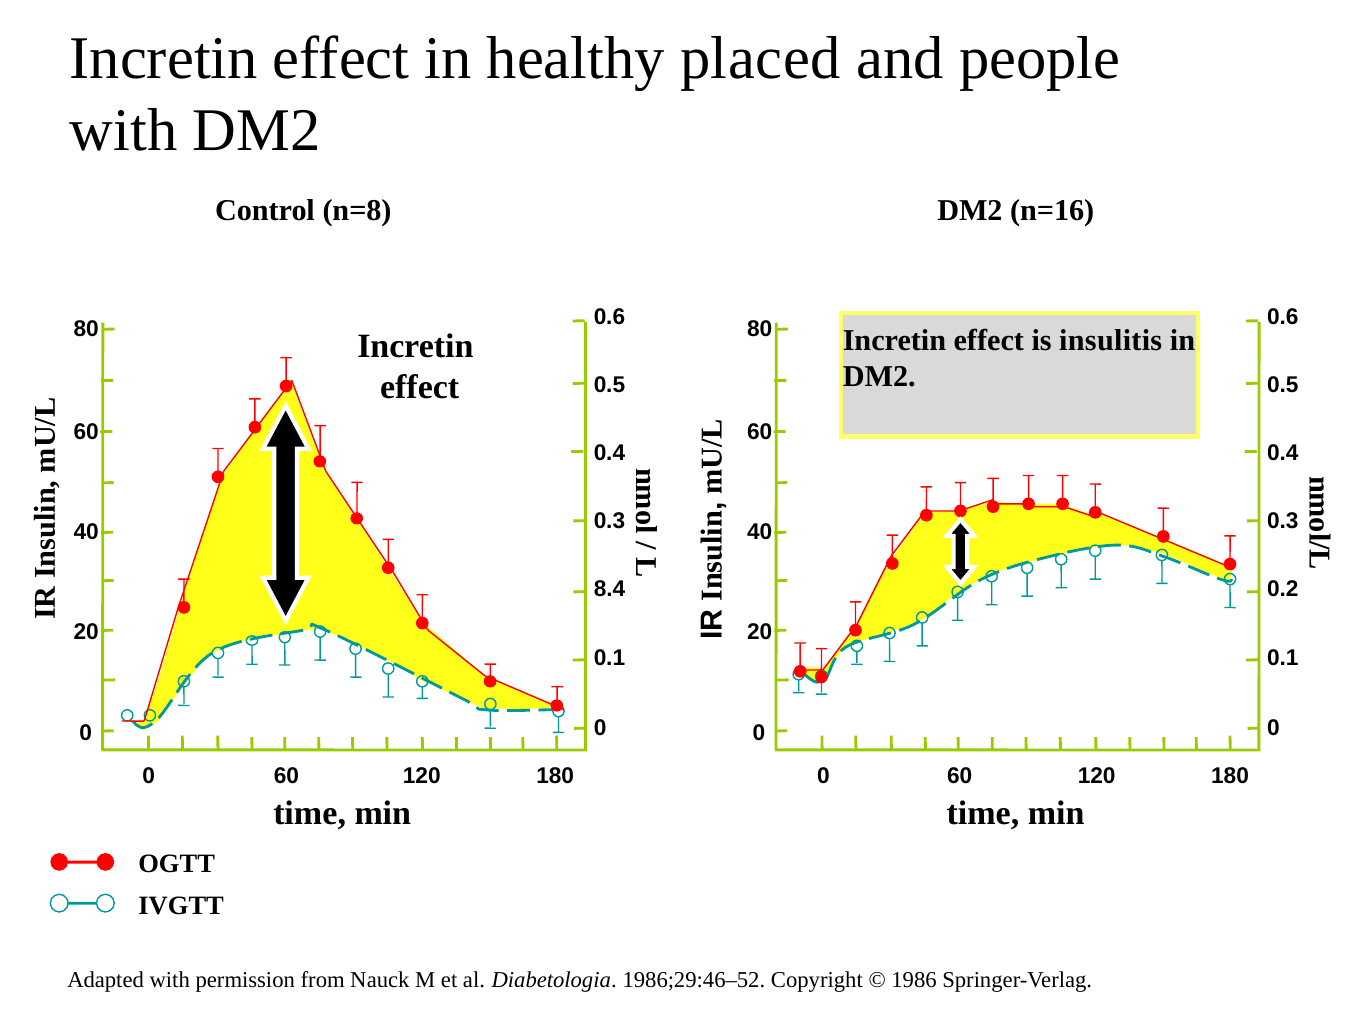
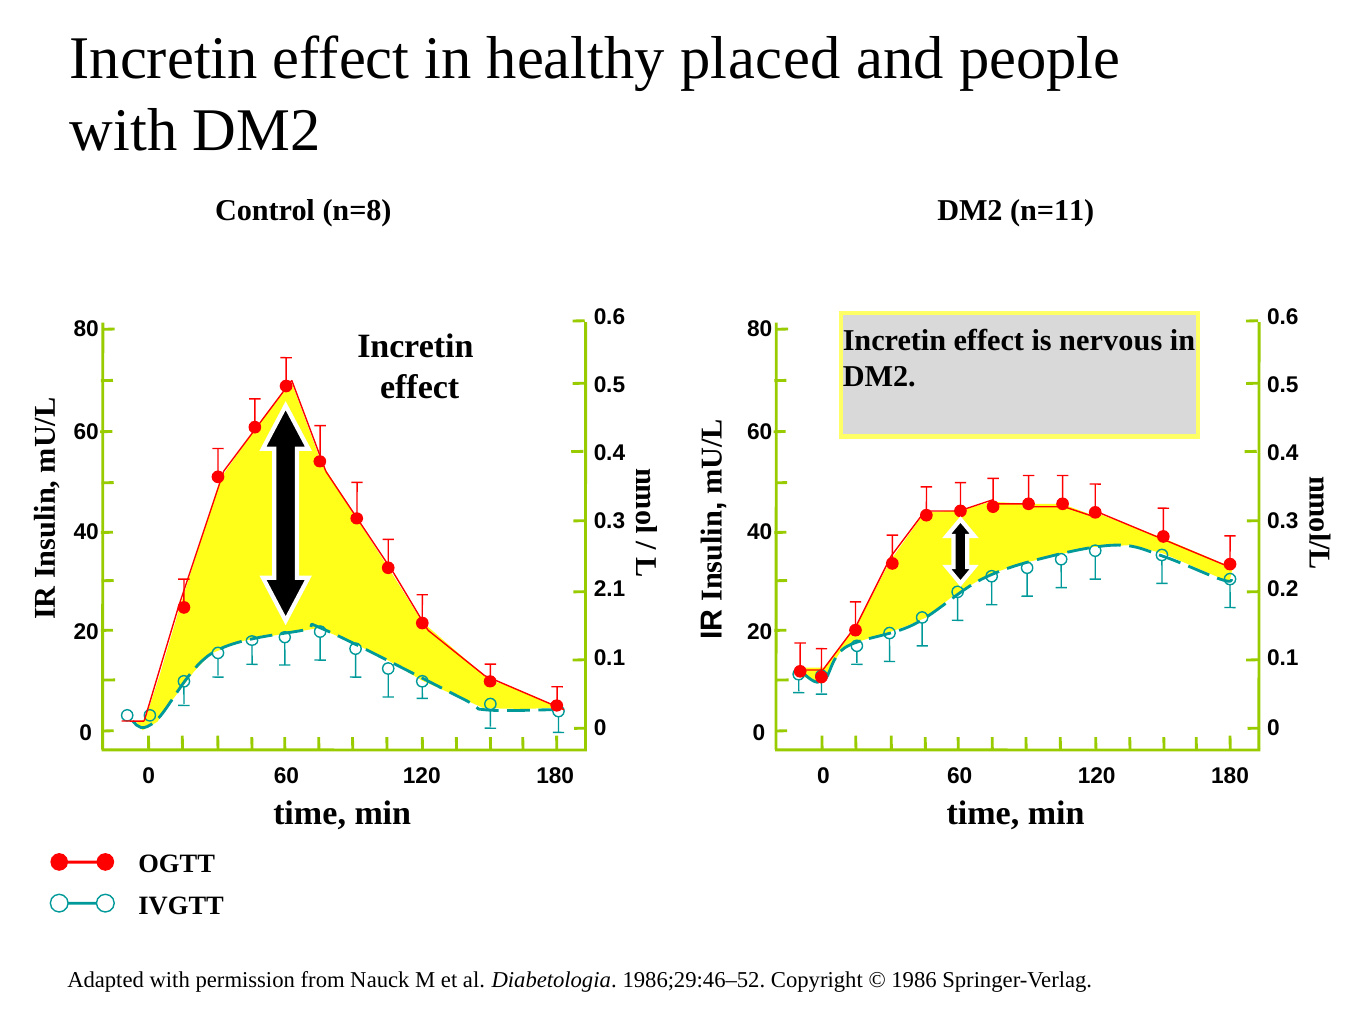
n=16: n=16 -> n=11 (1052, 211)
insulitis: insulitis -> nervous (1111, 340)
8.4: 8.4 -> 2.1 (609, 589)
